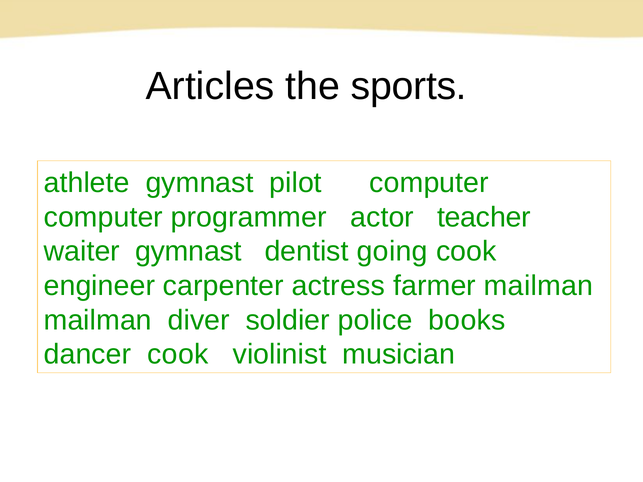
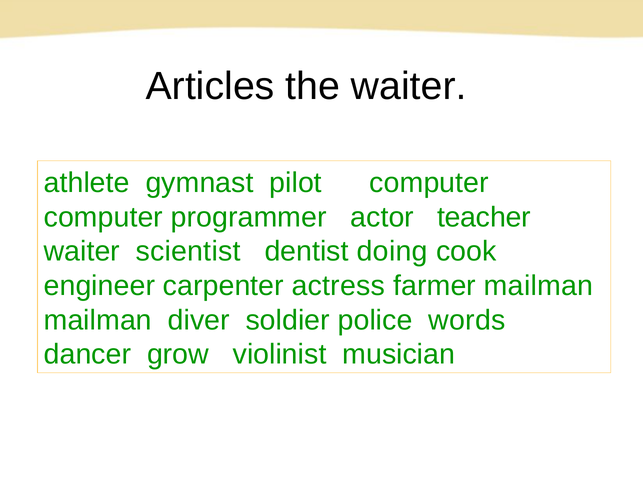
the sports: sports -> waiter (409, 86)
waiter gymnast: gymnast -> scientist (188, 252)
going: going -> doing (392, 252)
books: books -> words (467, 320)
dancer cook: cook -> grow (178, 355)
